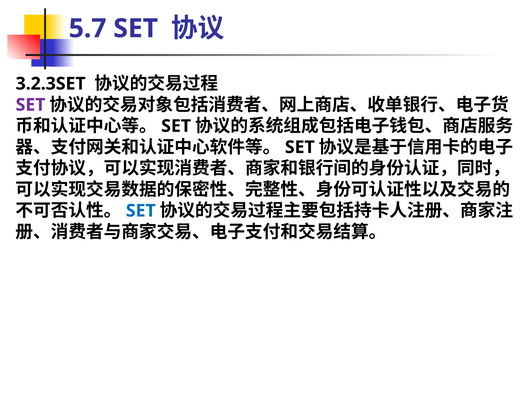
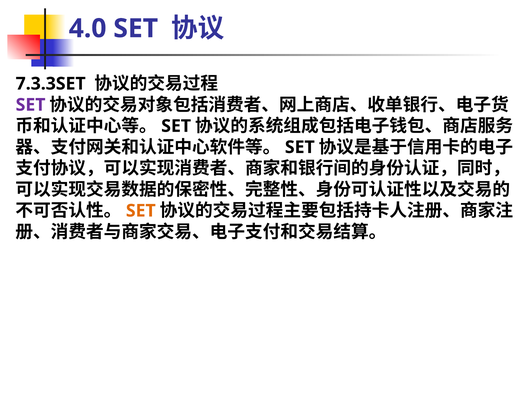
5.7: 5.7 -> 4.0 (88, 29)
3.2.3SET: 3.2.3SET -> 7.3.3SET (51, 84)
SET colour: blue -> orange (141, 211)
